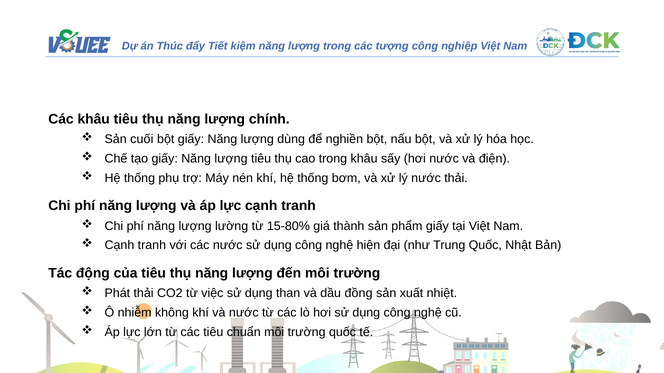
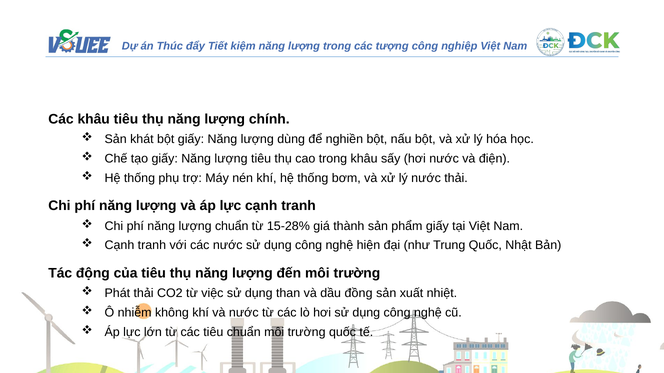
cuối: cuối -> khát (142, 140)
lượng lường: lường -> chuẩn (232, 226)
15-80%: 15-80% -> 15-28% (288, 226)
